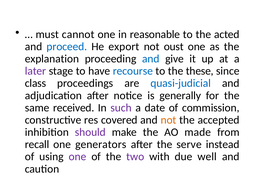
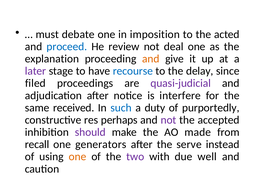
cannot: cannot -> debate (78, 34)
reasonable: reasonable -> imposition (155, 34)
export: export -> review (124, 47)
oust: oust -> deal (174, 47)
and colour: blue -> orange (151, 59)
these: these -> delay (200, 71)
class: class -> filed (35, 83)
quasi-judicial colour: blue -> purple (181, 83)
generally: generally -> interfere (180, 96)
such colour: purple -> blue (121, 108)
date: date -> duty (155, 108)
commission: commission -> purportedly (211, 108)
covered: covered -> perhaps (119, 120)
not colour: orange -> purple (169, 120)
one colour: purple -> orange (78, 157)
